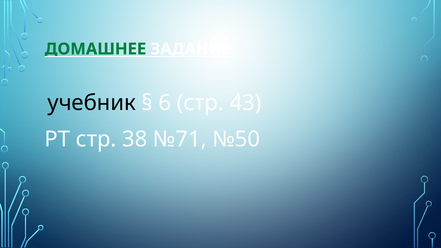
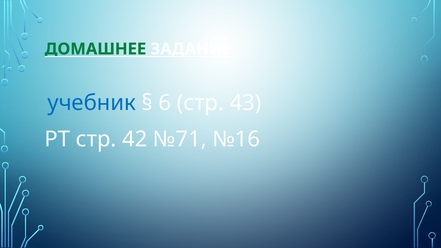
учебник colour: black -> blue (92, 103)
38: 38 -> 42 (135, 139)
№50: №50 -> №16 (236, 139)
